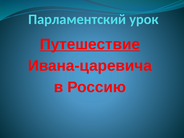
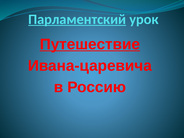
Парламентский underline: none -> present (77, 19)
